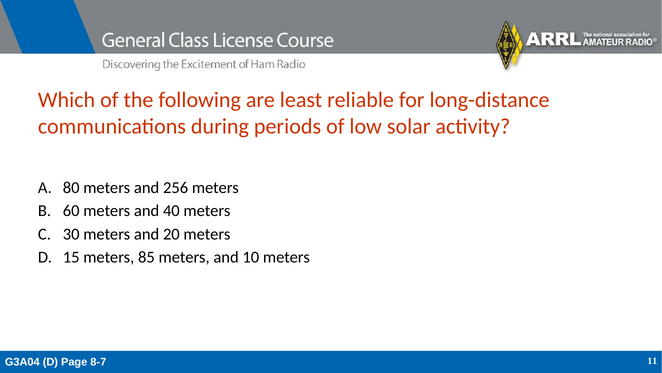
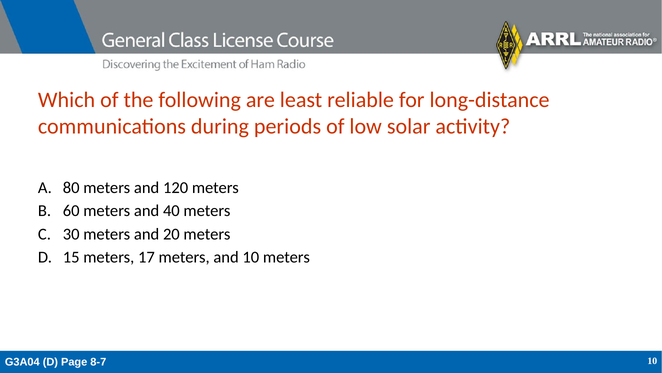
256: 256 -> 120 (176, 187)
85: 85 -> 17 (146, 257)
8-7 11: 11 -> 10 (652, 361)
